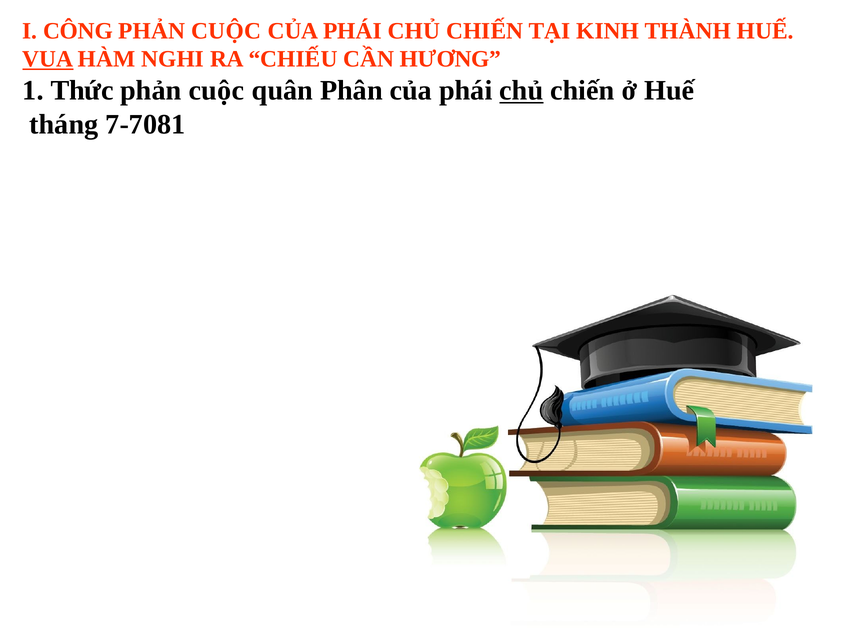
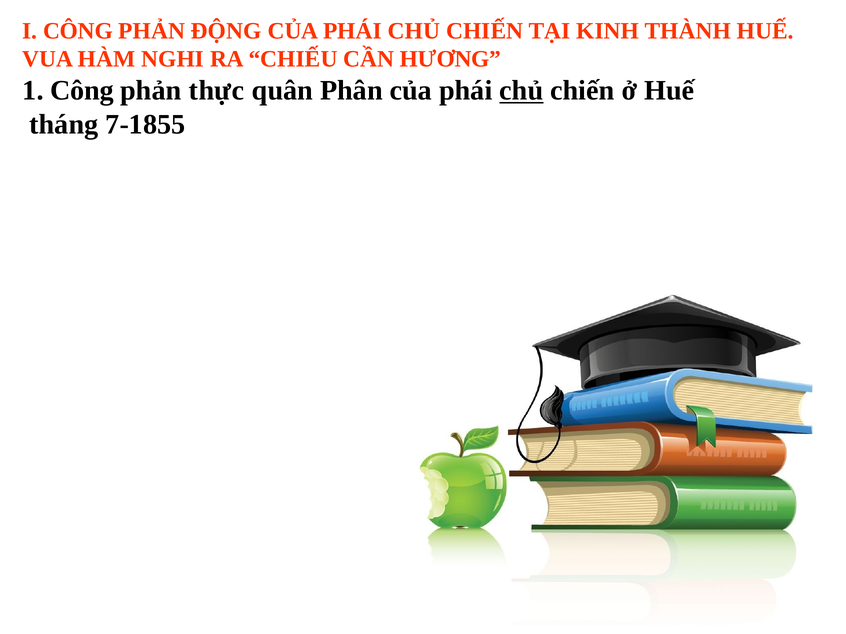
CUỘC: CUỘC -> ĐỘNG (226, 31)
VUA underline: present -> none (48, 59)
1 Thức: Thức -> Công (82, 91)
cuộc: cuộc -> thực (217, 91)
7-7081: 7-7081 -> 7-1855 (145, 124)
